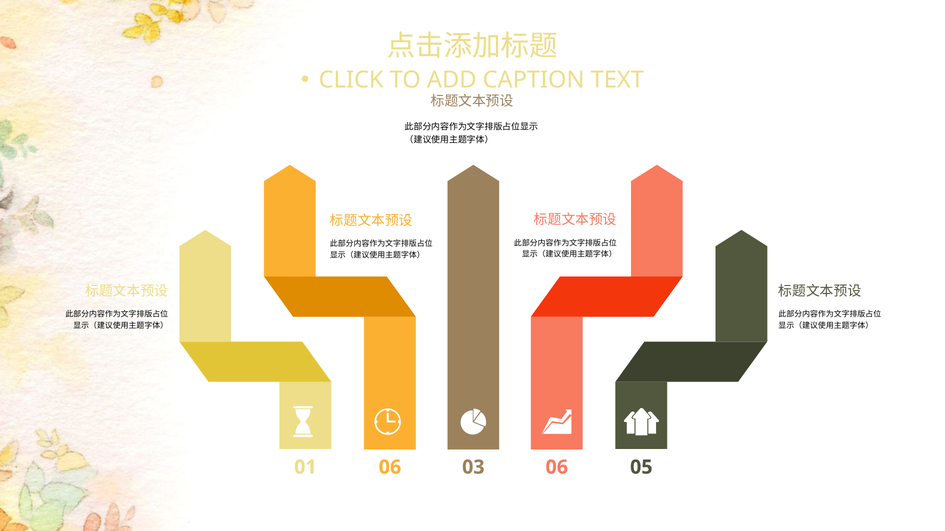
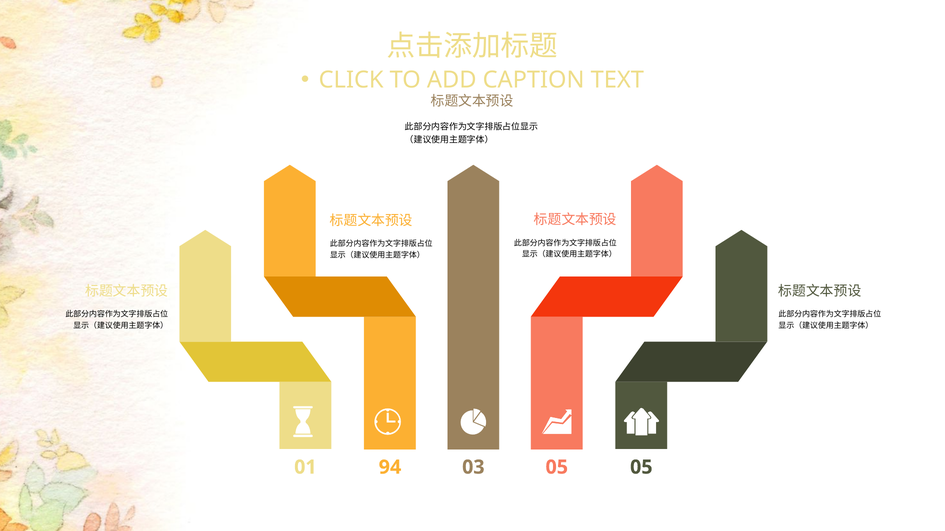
01 06: 06 -> 94 (390, 468)
03 06: 06 -> 05 (557, 468)
